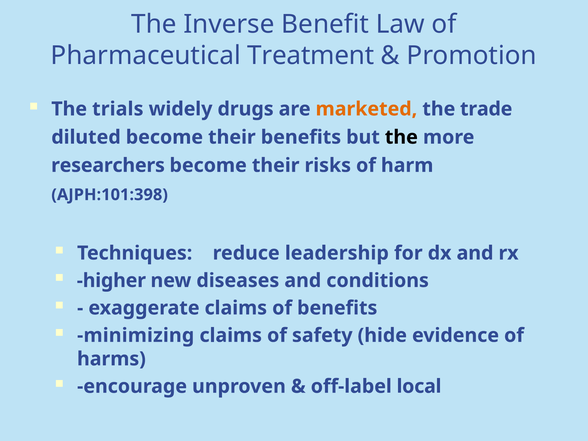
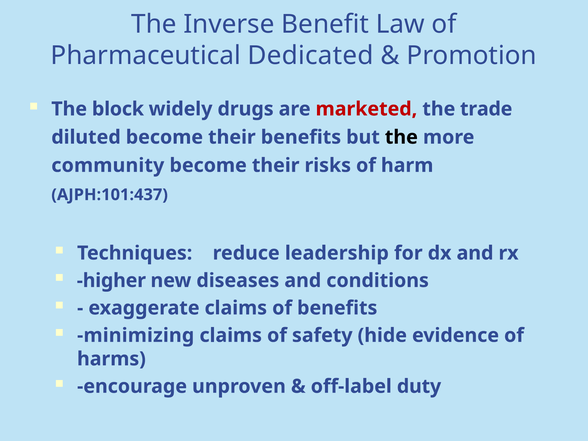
Treatment: Treatment -> Dedicated (310, 56)
trials: trials -> block (118, 109)
marketed colour: orange -> red (366, 109)
researchers: researchers -> community (108, 165)
AJPH:101:398: AJPH:101:398 -> AJPH:101:437 (110, 195)
local: local -> duty (419, 386)
